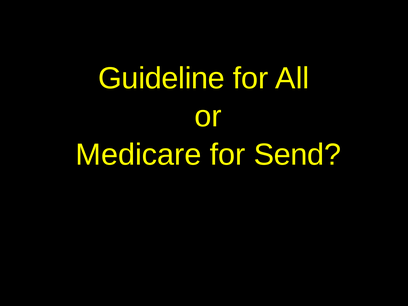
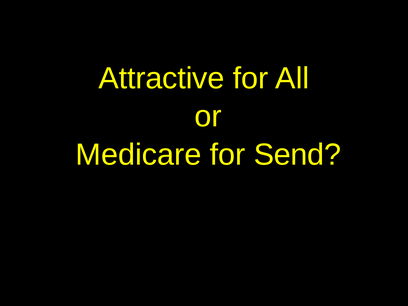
Guideline: Guideline -> Attractive (161, 78)
